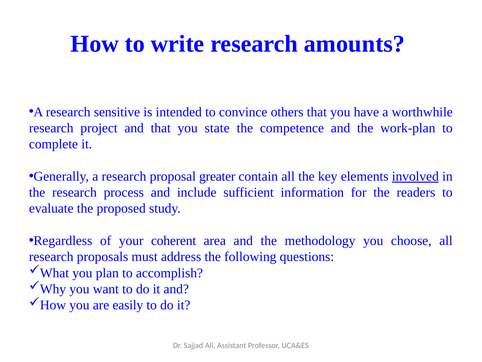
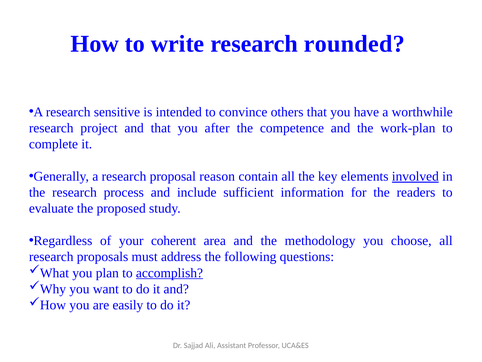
amounts: amounts -> rounded (354, 44)
state: state -> after (217, 128)
greater: greater -> reason (217, 176)
accomplish underline: none -> present (169, 273)
